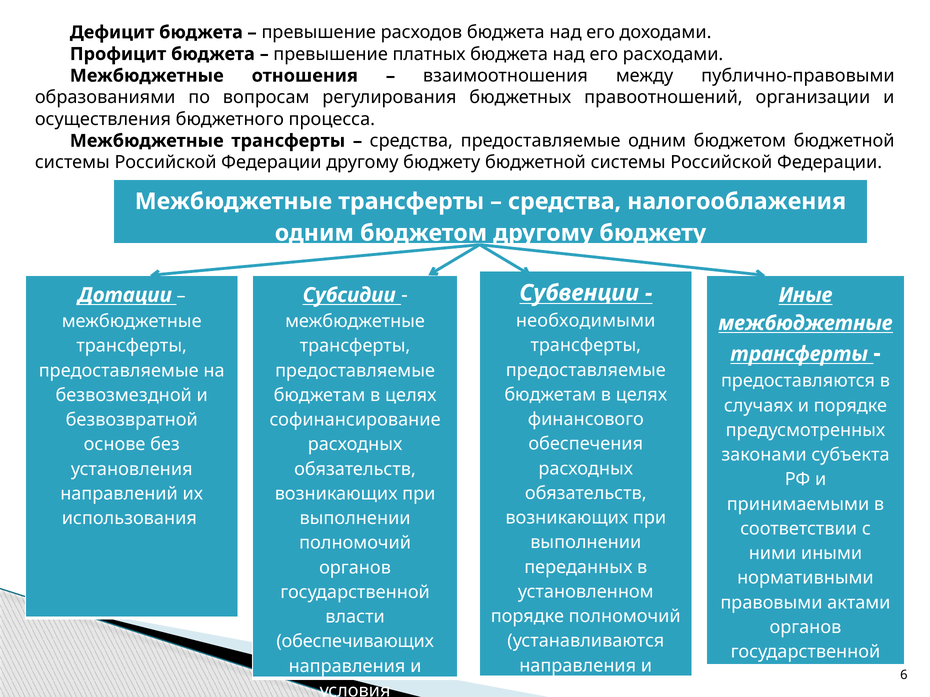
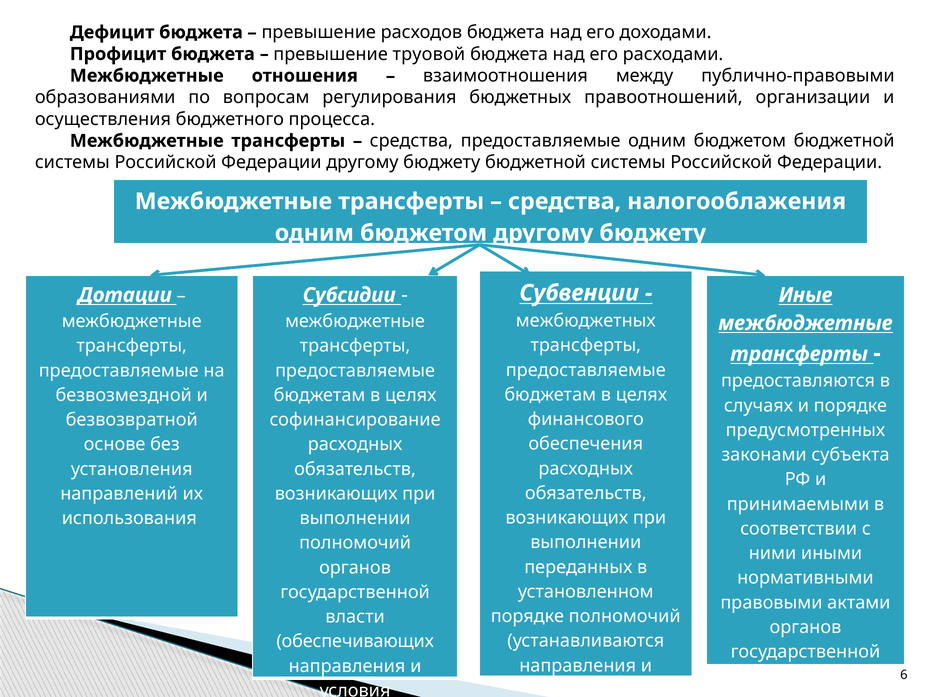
платных: платных -> труовой (429, 54)
необходимыми: необходимыми -> межбюджетных (586, 321)
